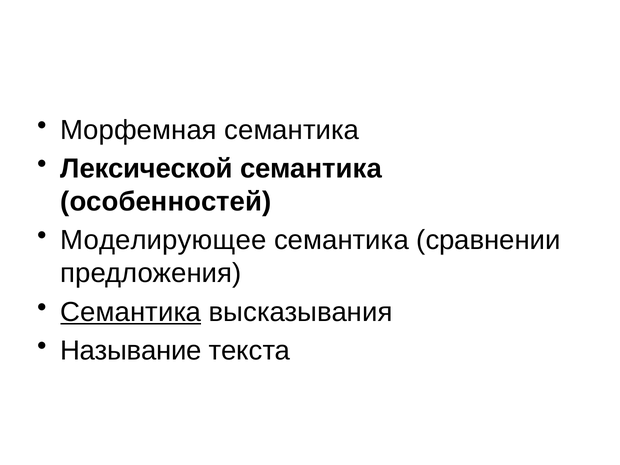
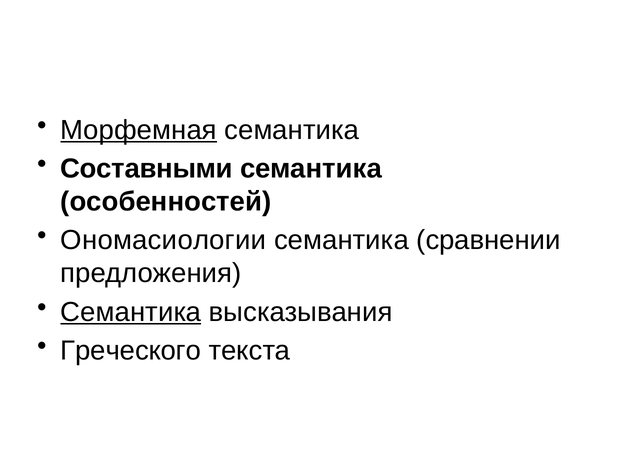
Морфемная underline: none -> present (139, 130)
Лексической: Лексической -> Составными (147, 169)
Моделирующее: Моделирующее -> Ономасиологии (163, 240)
Называние: Называние -> Греческого (131, 351)
